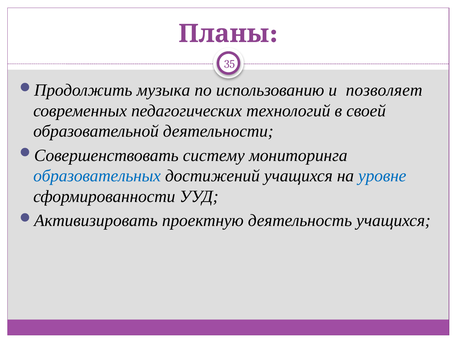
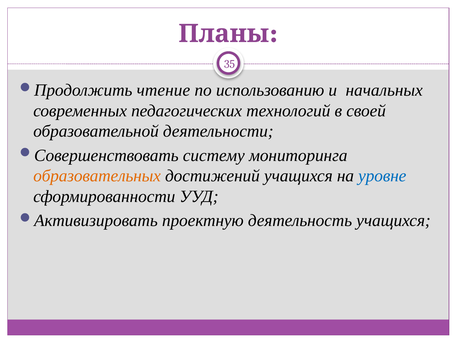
музыка: музыка -> чтение (163, 90)
позволяет: позволяет -> начальных (384, 90)
образовательных colour: blue -> orange (97, 176)
